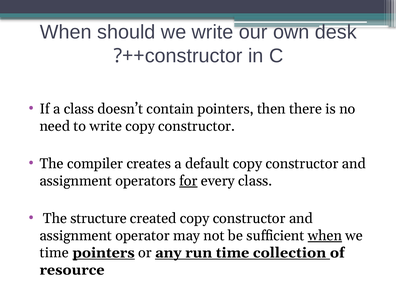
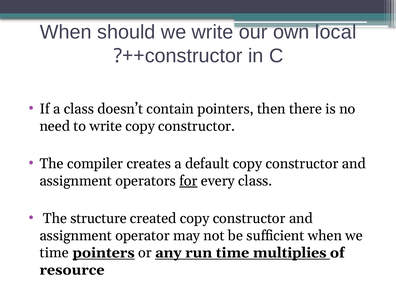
desk: desk -> local (336, 32)
when underline: present -> none (325, 236)
collection: collection -> multiplies (290, 253)
